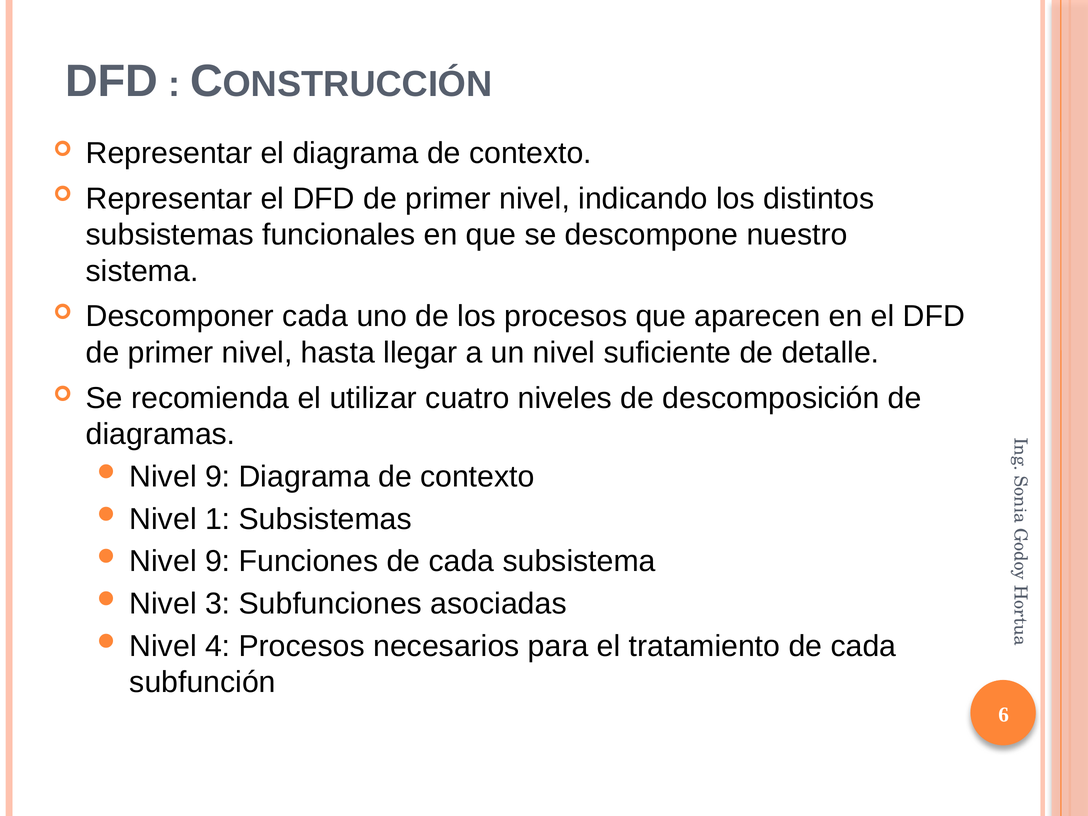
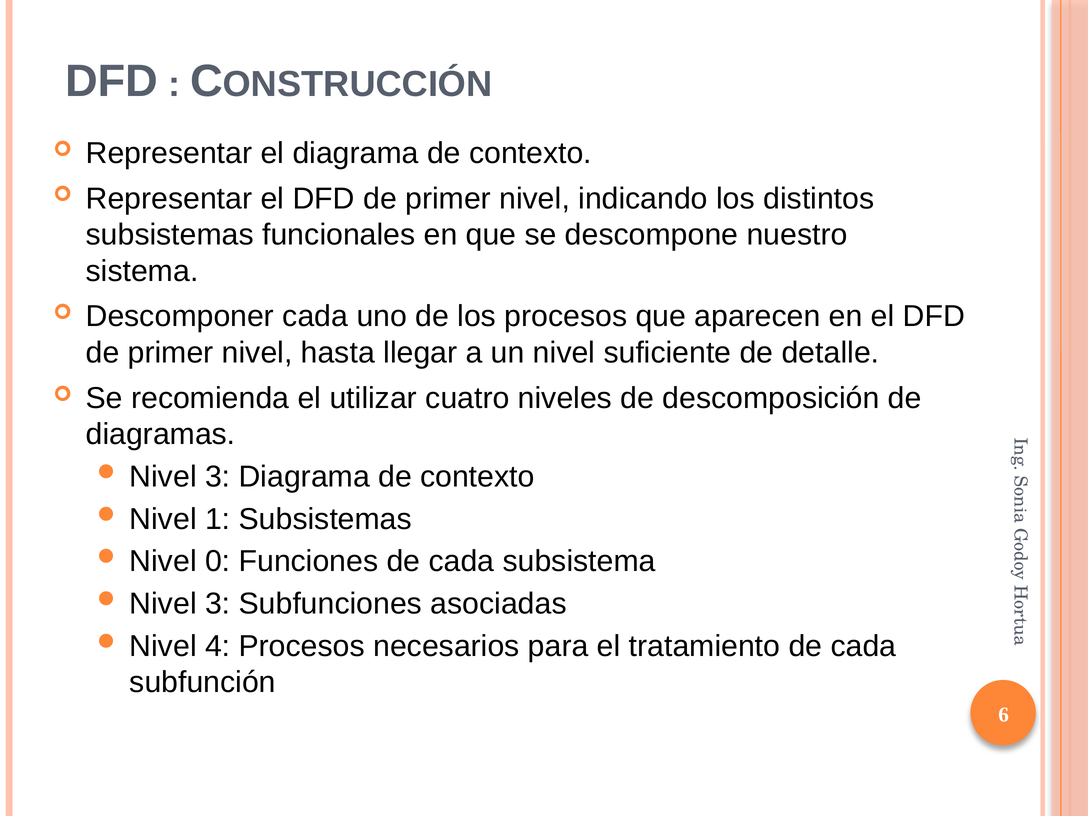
9: 9 -> 3 (218, 477)
9: 9 -> 0 (218, 561)
